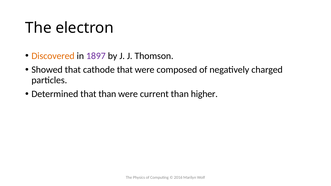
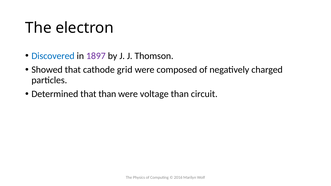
Discovered colour: orange -> blue (53, 56)
cathode that: that -> grid (125, 70)
current: current -> voltage (154, 94)
higher: higher -> circuit (204, 94)
